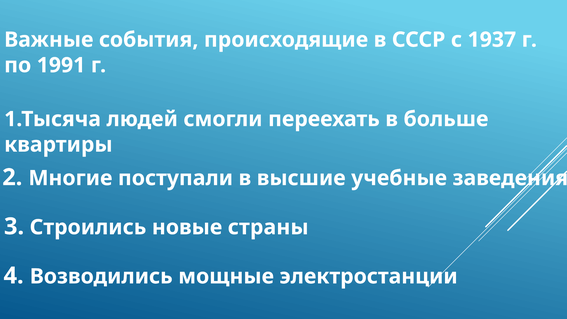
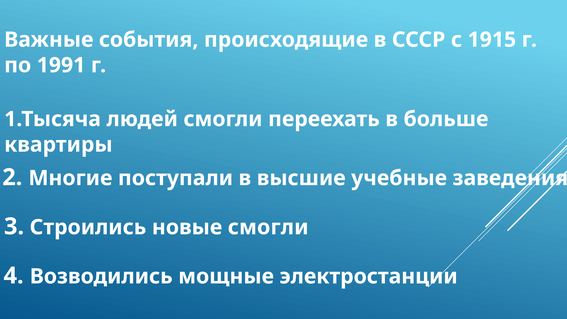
1937: 1937 -> 1915 (492, 40)
новые страны: страны -> смогли (268, 227)
